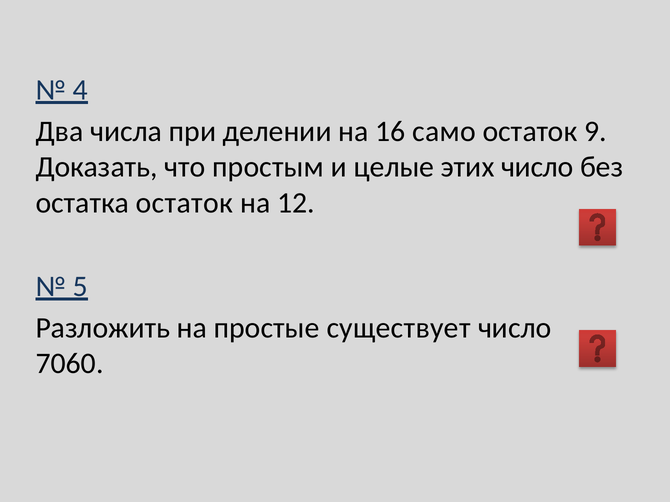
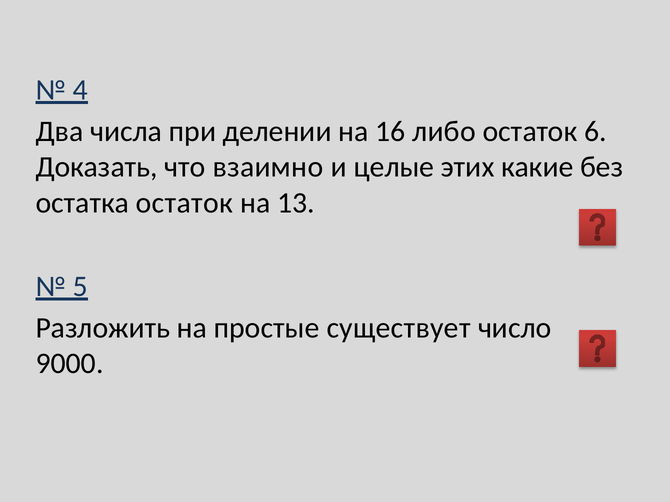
само: само -> либо (444, 132)
9: 9 -> 6 (595, 132)
простым: простым -> взаимно (268, 167)
этих число: число -> какие (537, 167)
12: 12 -> 13 (296, 203)
7060: 7060 -> 9000 (70, 364)
